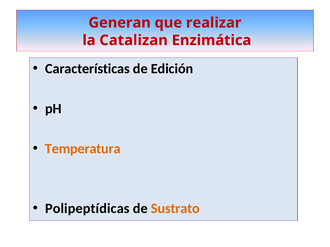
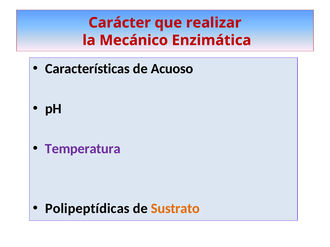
Generan: Generan -> Carácter (120, 23)
Catalizan: Catalizan -> Mecánico (134, 40)
Edición: Edición -> Acuoso (172, 69)
Temperatura colour: orange -> purple (83, 149)
